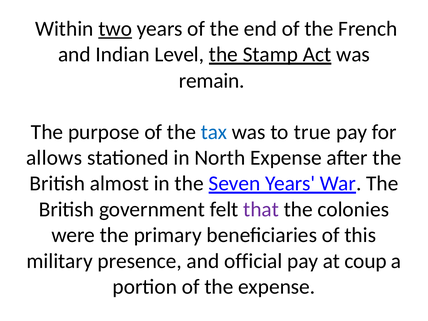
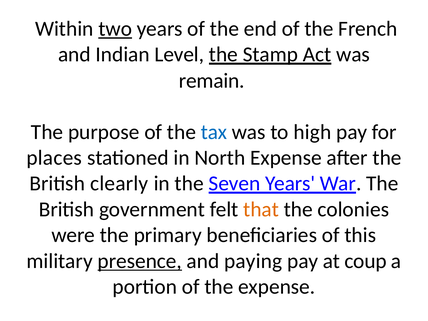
true: true -> high (312, 132)
allows: allows -> places (54, 158)
almost: almost -> clearly (119, 183)
that colour: purple -> orange (261, 210)
presence underline: none -> present (140, 261)
official: official -> paying (253, 261)
